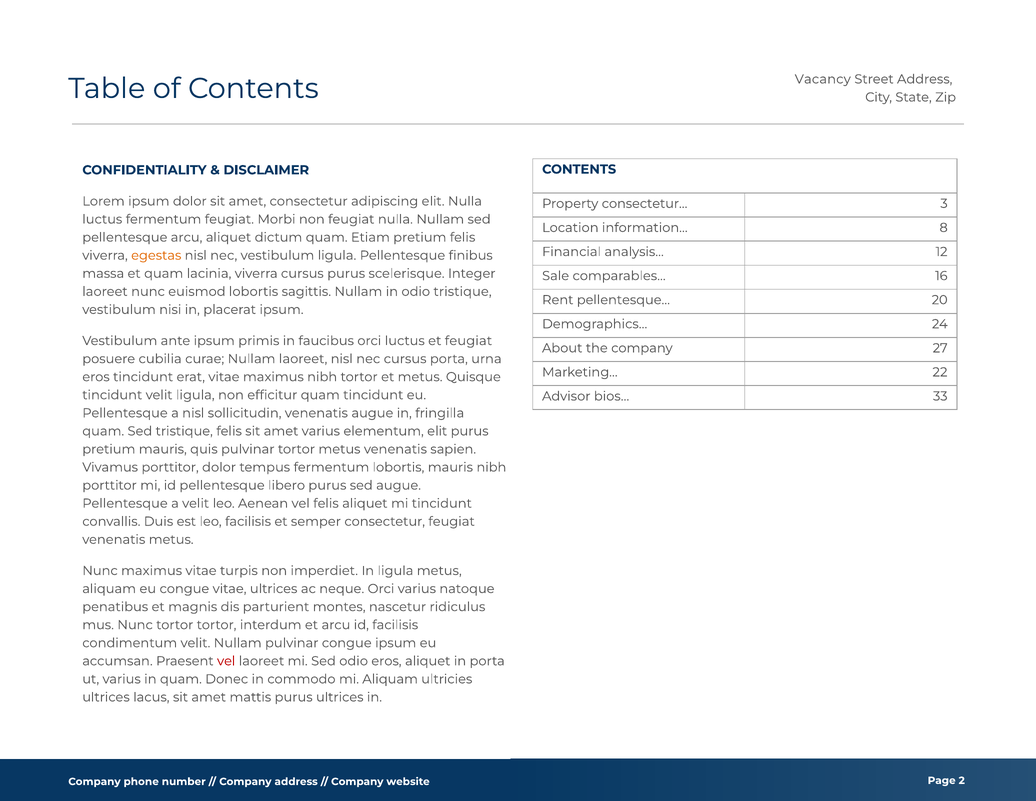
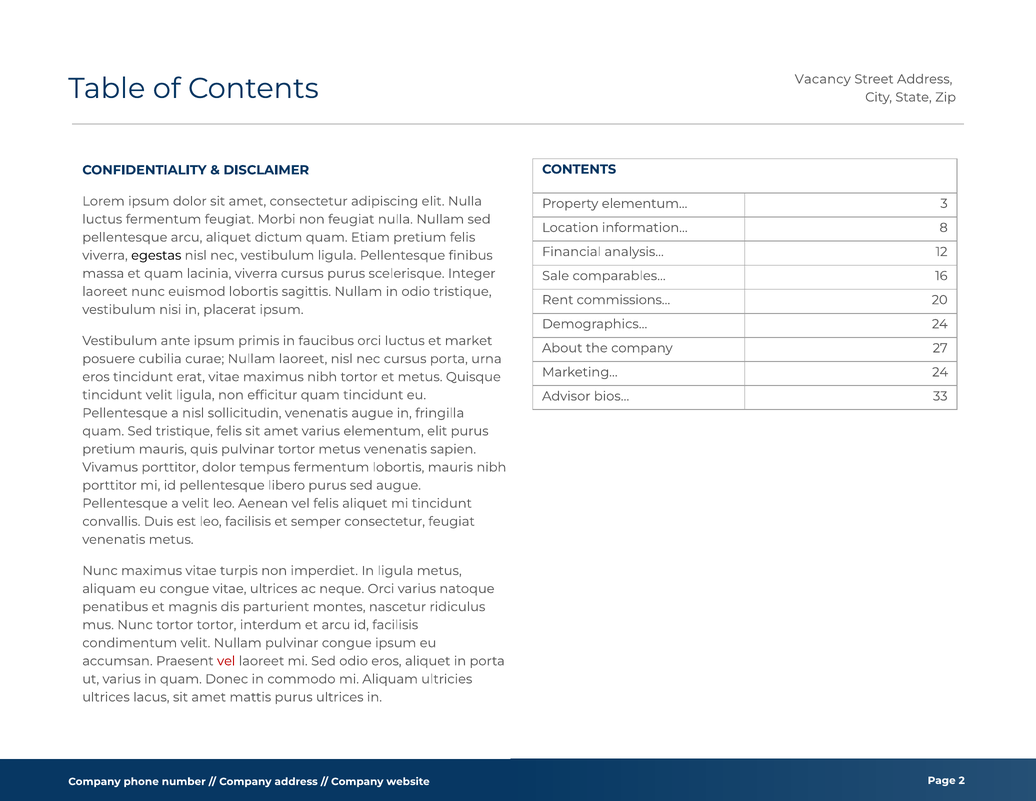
consectetur…: consectetur… -> elementum… (645, 203)
egestas colour: orange -> black (156, 255)
pellentesque…: pellentesque… -> commissions… (623, 300)
et feugiat: feugiat -> market (469, 341)
Marketing… 22: 22 -> 24 (940, 372)
